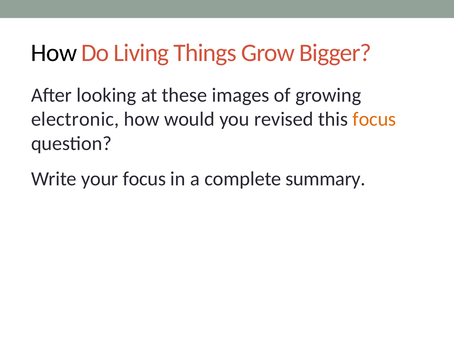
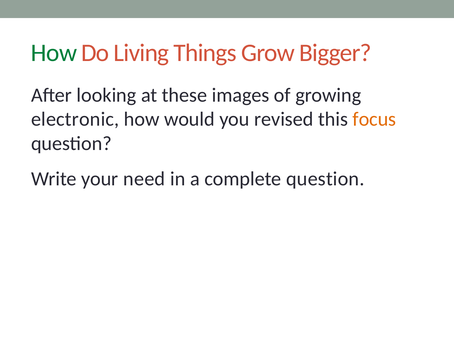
How colour: black -> green (54, 53)
your focus: focus -> need (144, 179)
complete summary: summary -> question (325, 179)
